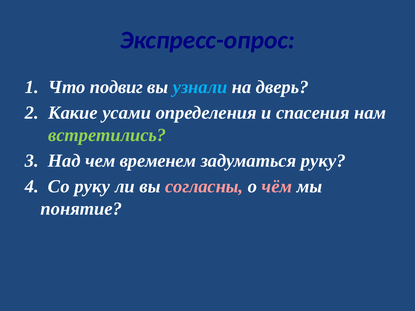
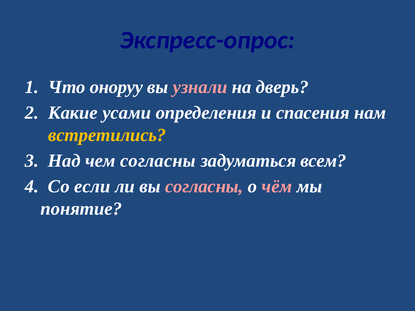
подвиг: подвиг -> оноруу (116, 87)
узнали colour: light blue -> pink (200, 87)
встретились colour: light green -> yellow (107, 135)
чем временем: временем -> согласны (158, 161)
задуматься руку: руку -> всем (323, 161)
Со руку: руку -> если (92, 187)
